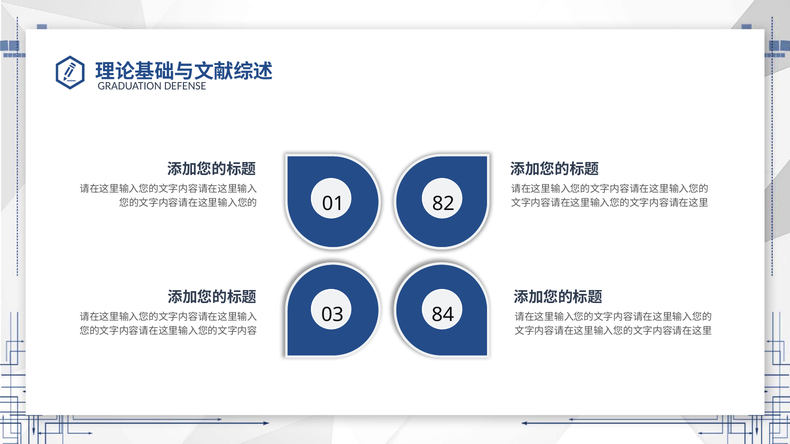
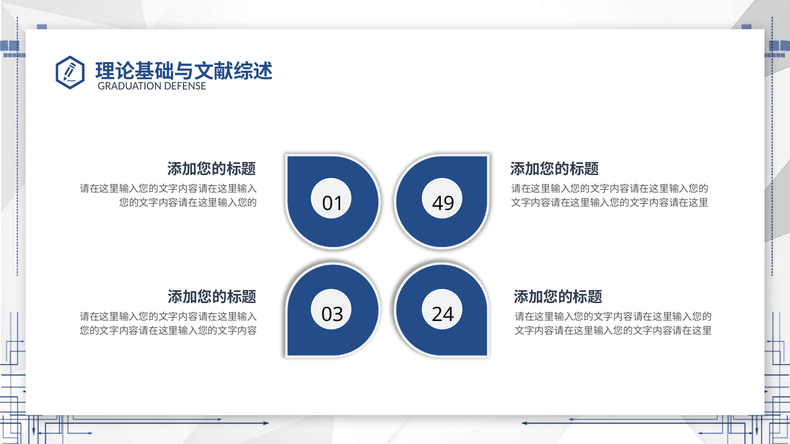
82: 82 -> 49 (443, 204)
84: 84 -> 24 (443, 315)
